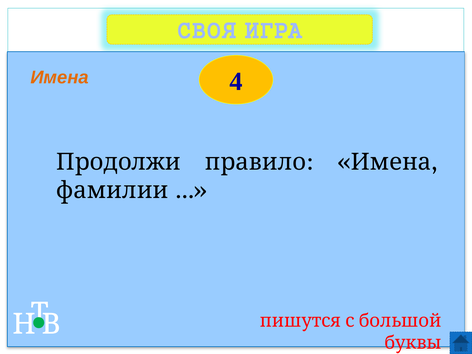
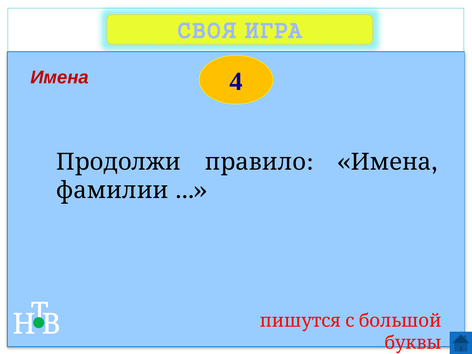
Имена colour: orange -> red (60, 77)
